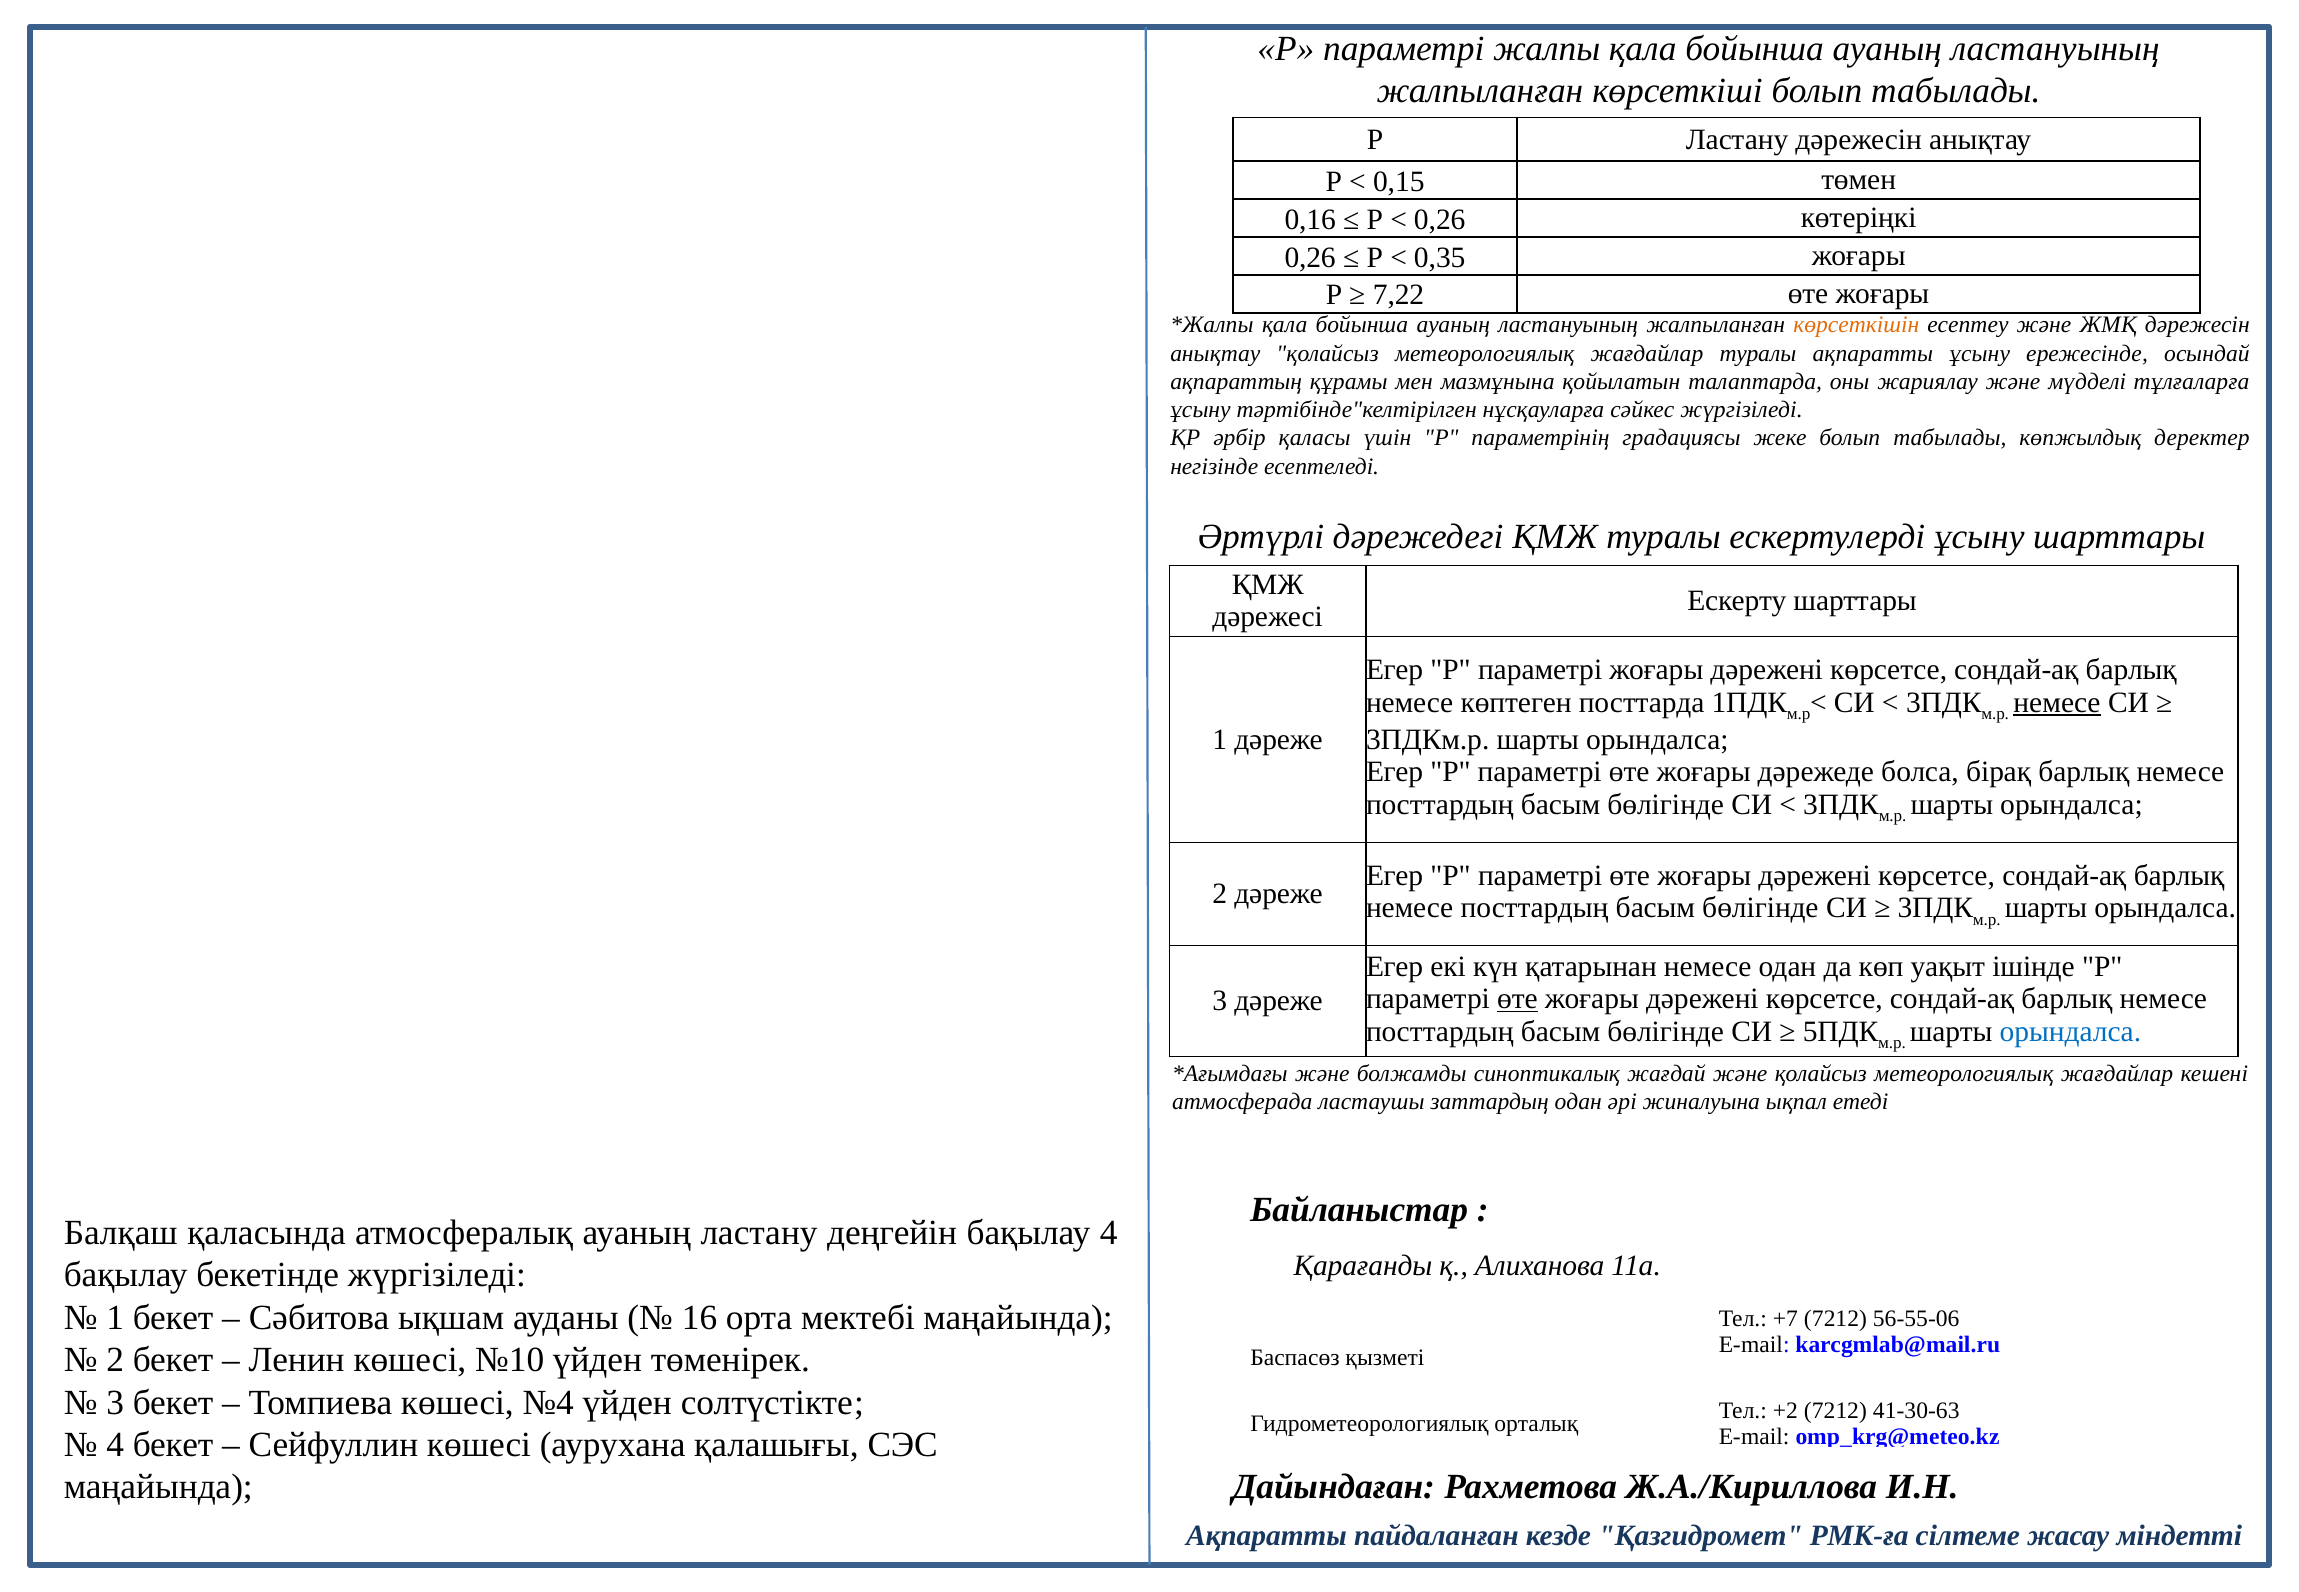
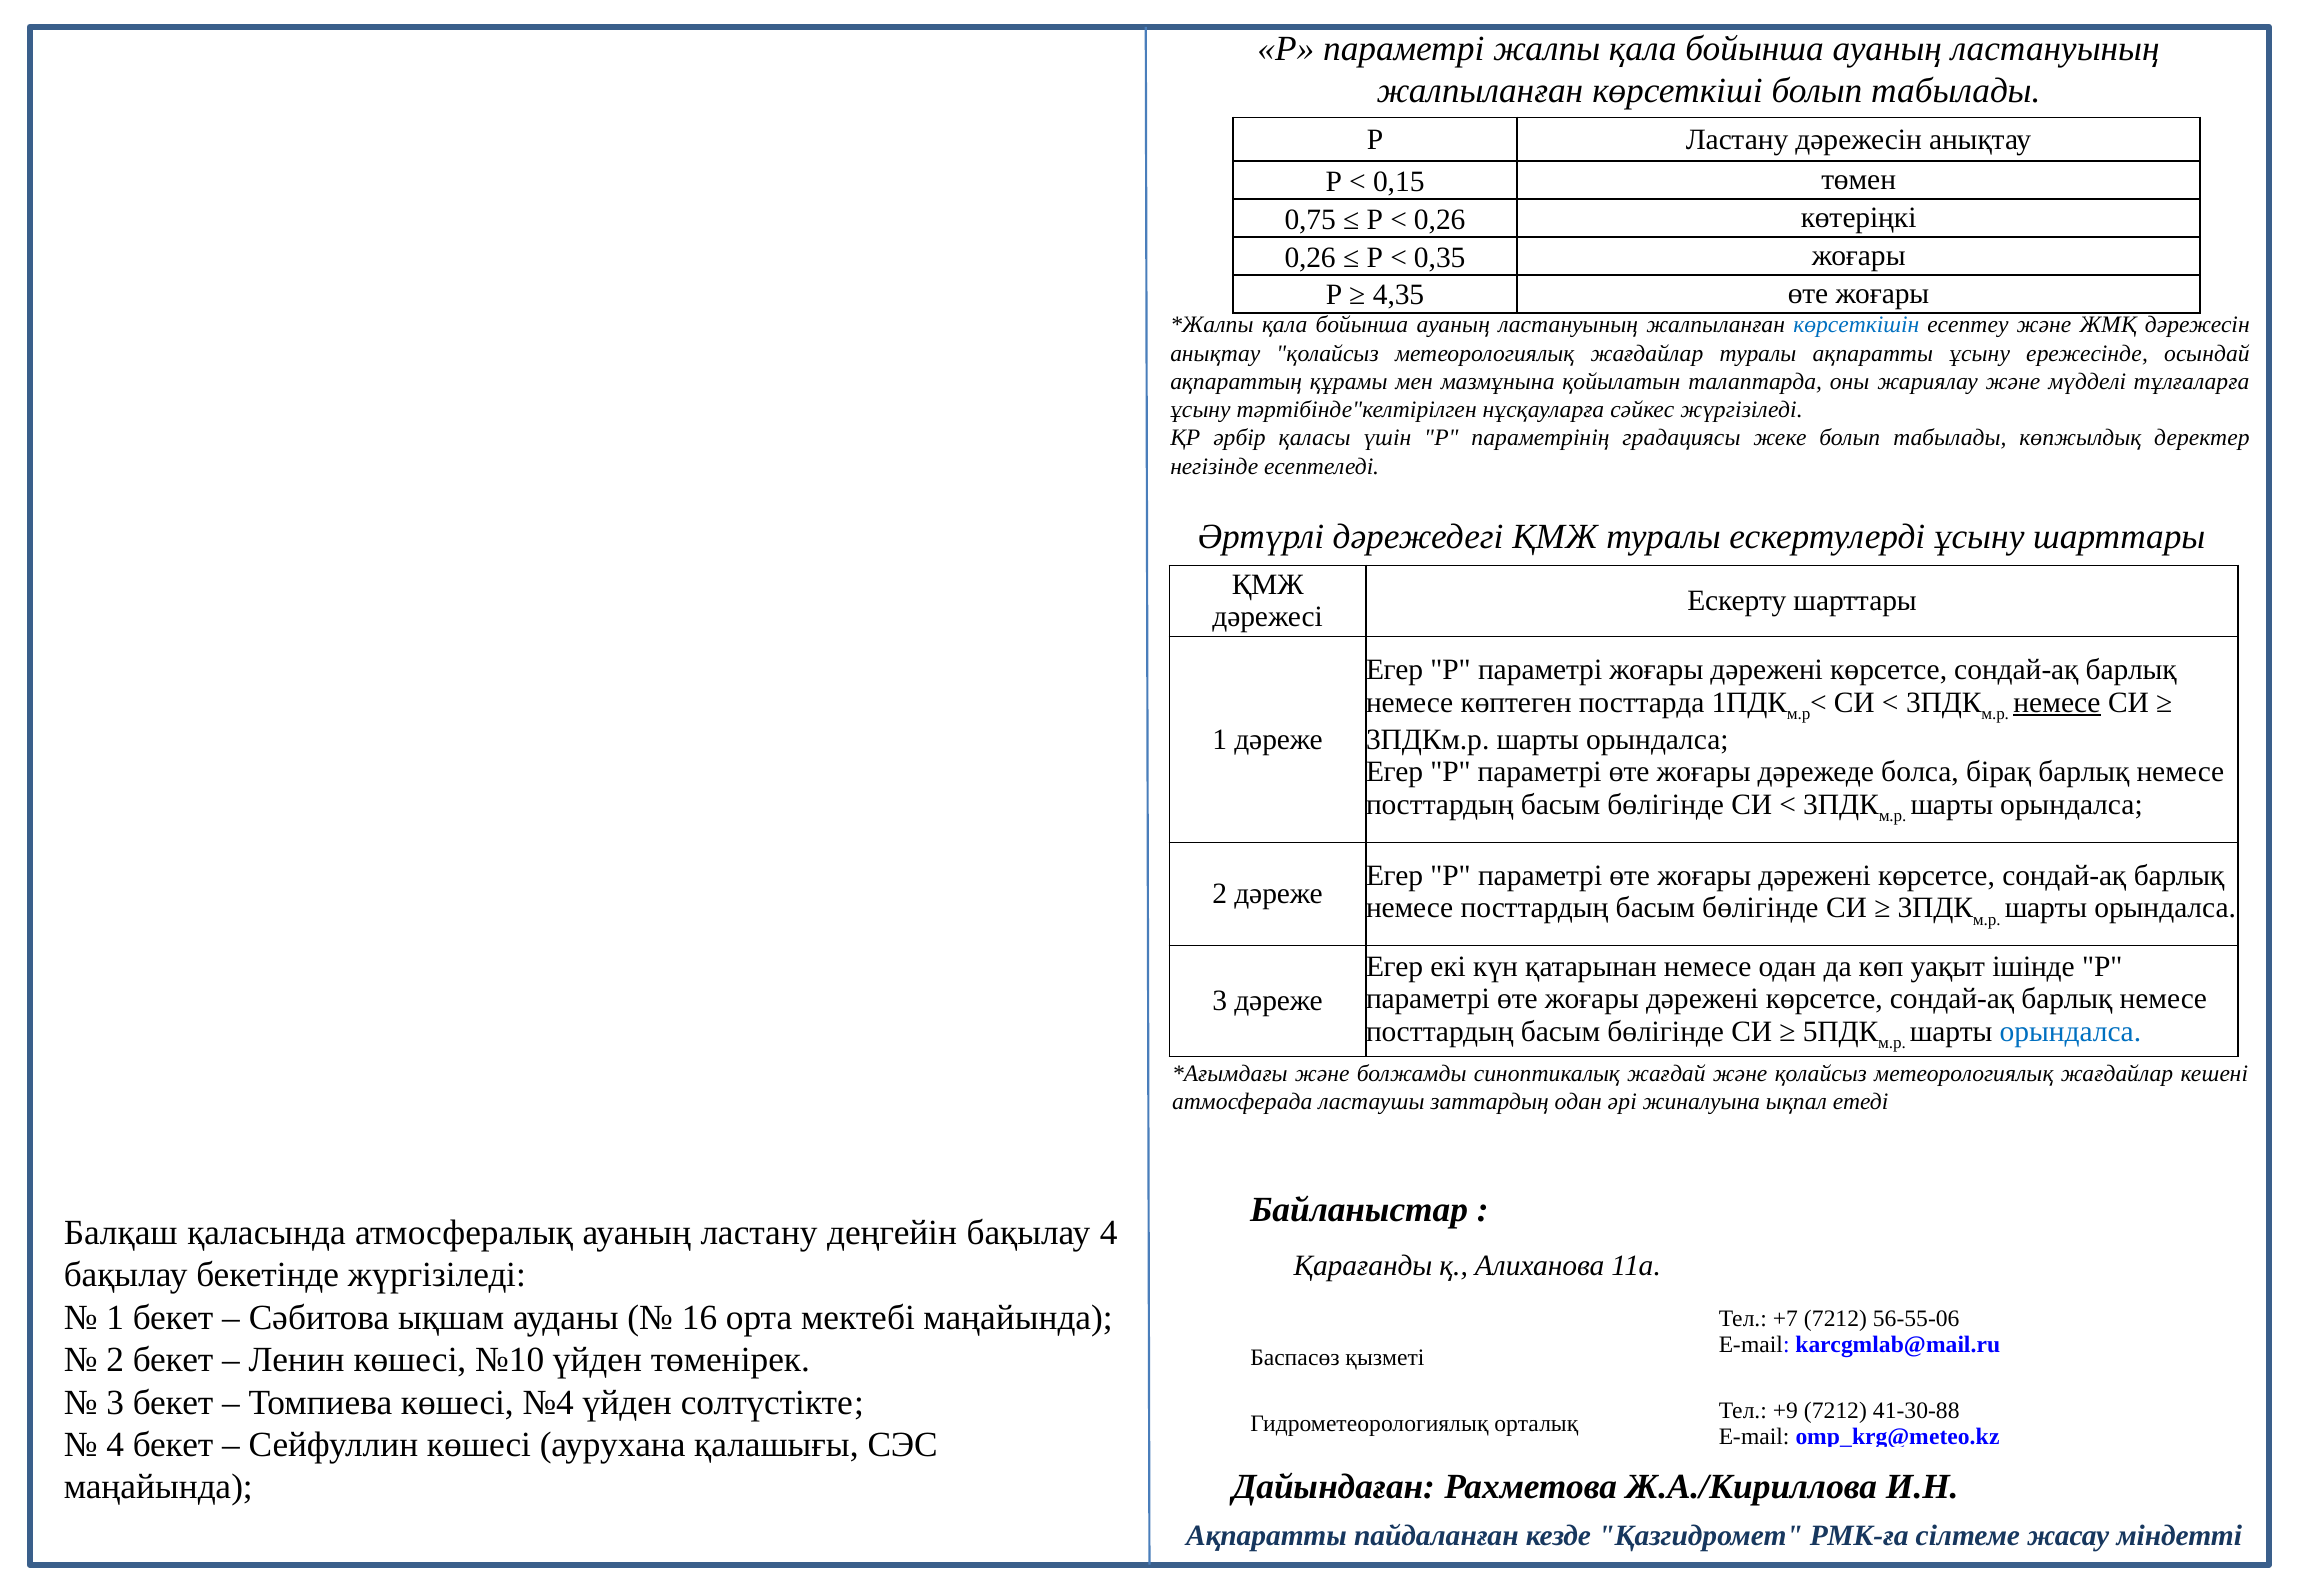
0,16: 0,16 -> 0,75 (1310, 219)
7,22: 7,22 -> 4,35 (1399, 295)
көрсеткішін colour: orange -> blue (1856, 325)
өте underline: present -> none (1517, 999)
+2: +2 -> +9 (1785, 1410)
41-30-63: 41-30-63 -> 41-30-88 (1916, 1410)
